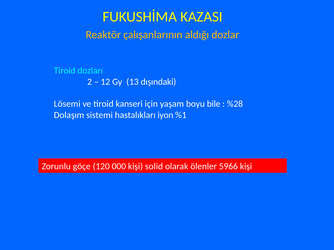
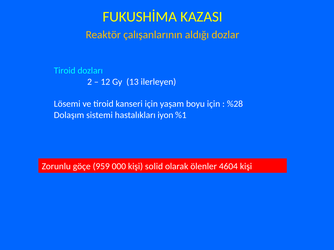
dışındaki: dışındaki -> ilerleyen (158, 82)
boyu bile: bile -> için (214, 104)
120: 120 -> 959 (101, 167)
5966: 5966 -> 4604 (228, 167)
